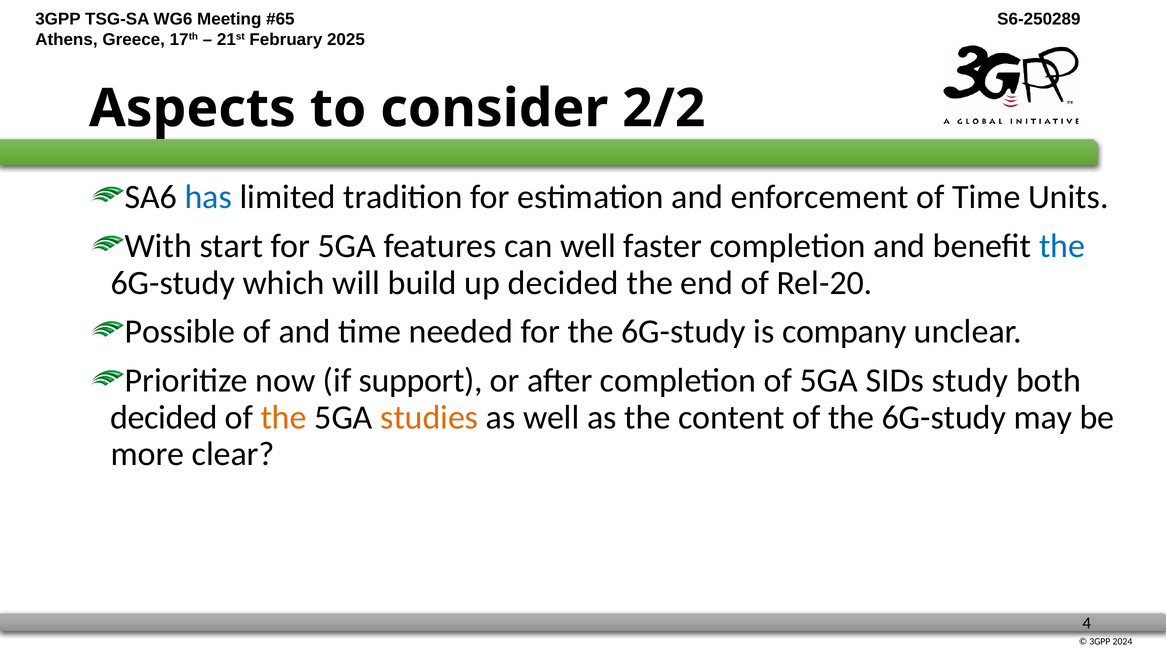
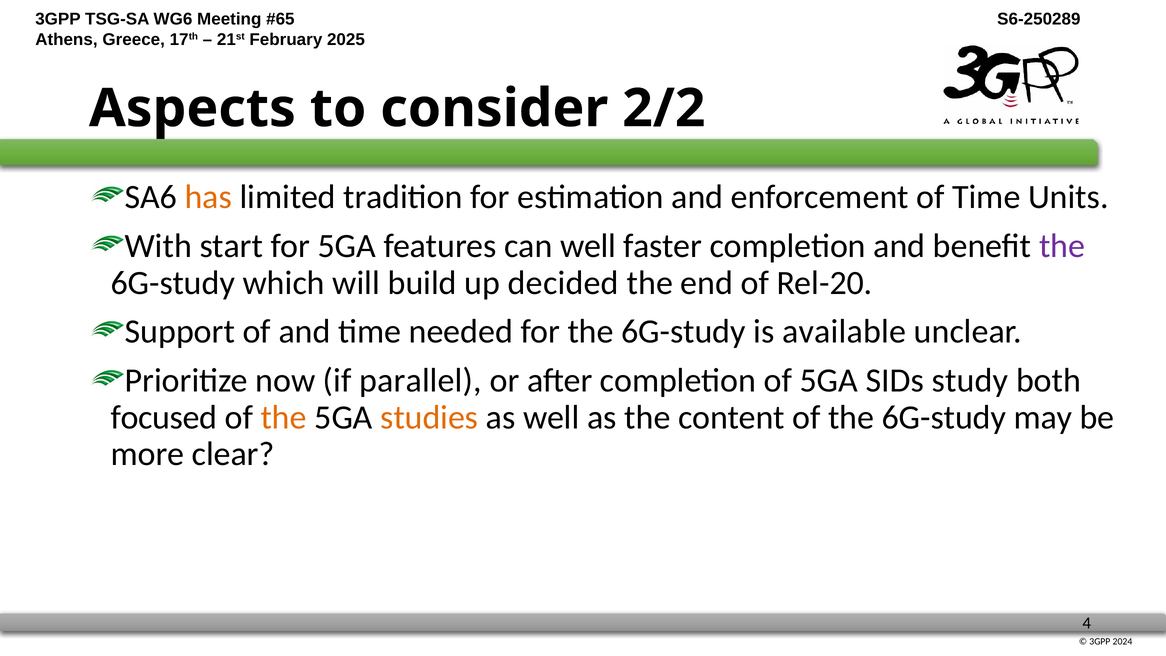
has colour: blue -> orange (208, 197)
the colour: blue -> purple (1062, 246)
Possible: Possible -> Support (180, 332)
company: company -> available (844, 332)
support: support -> parallel (420, 381)
decided: decided -> focused (164, 417)
